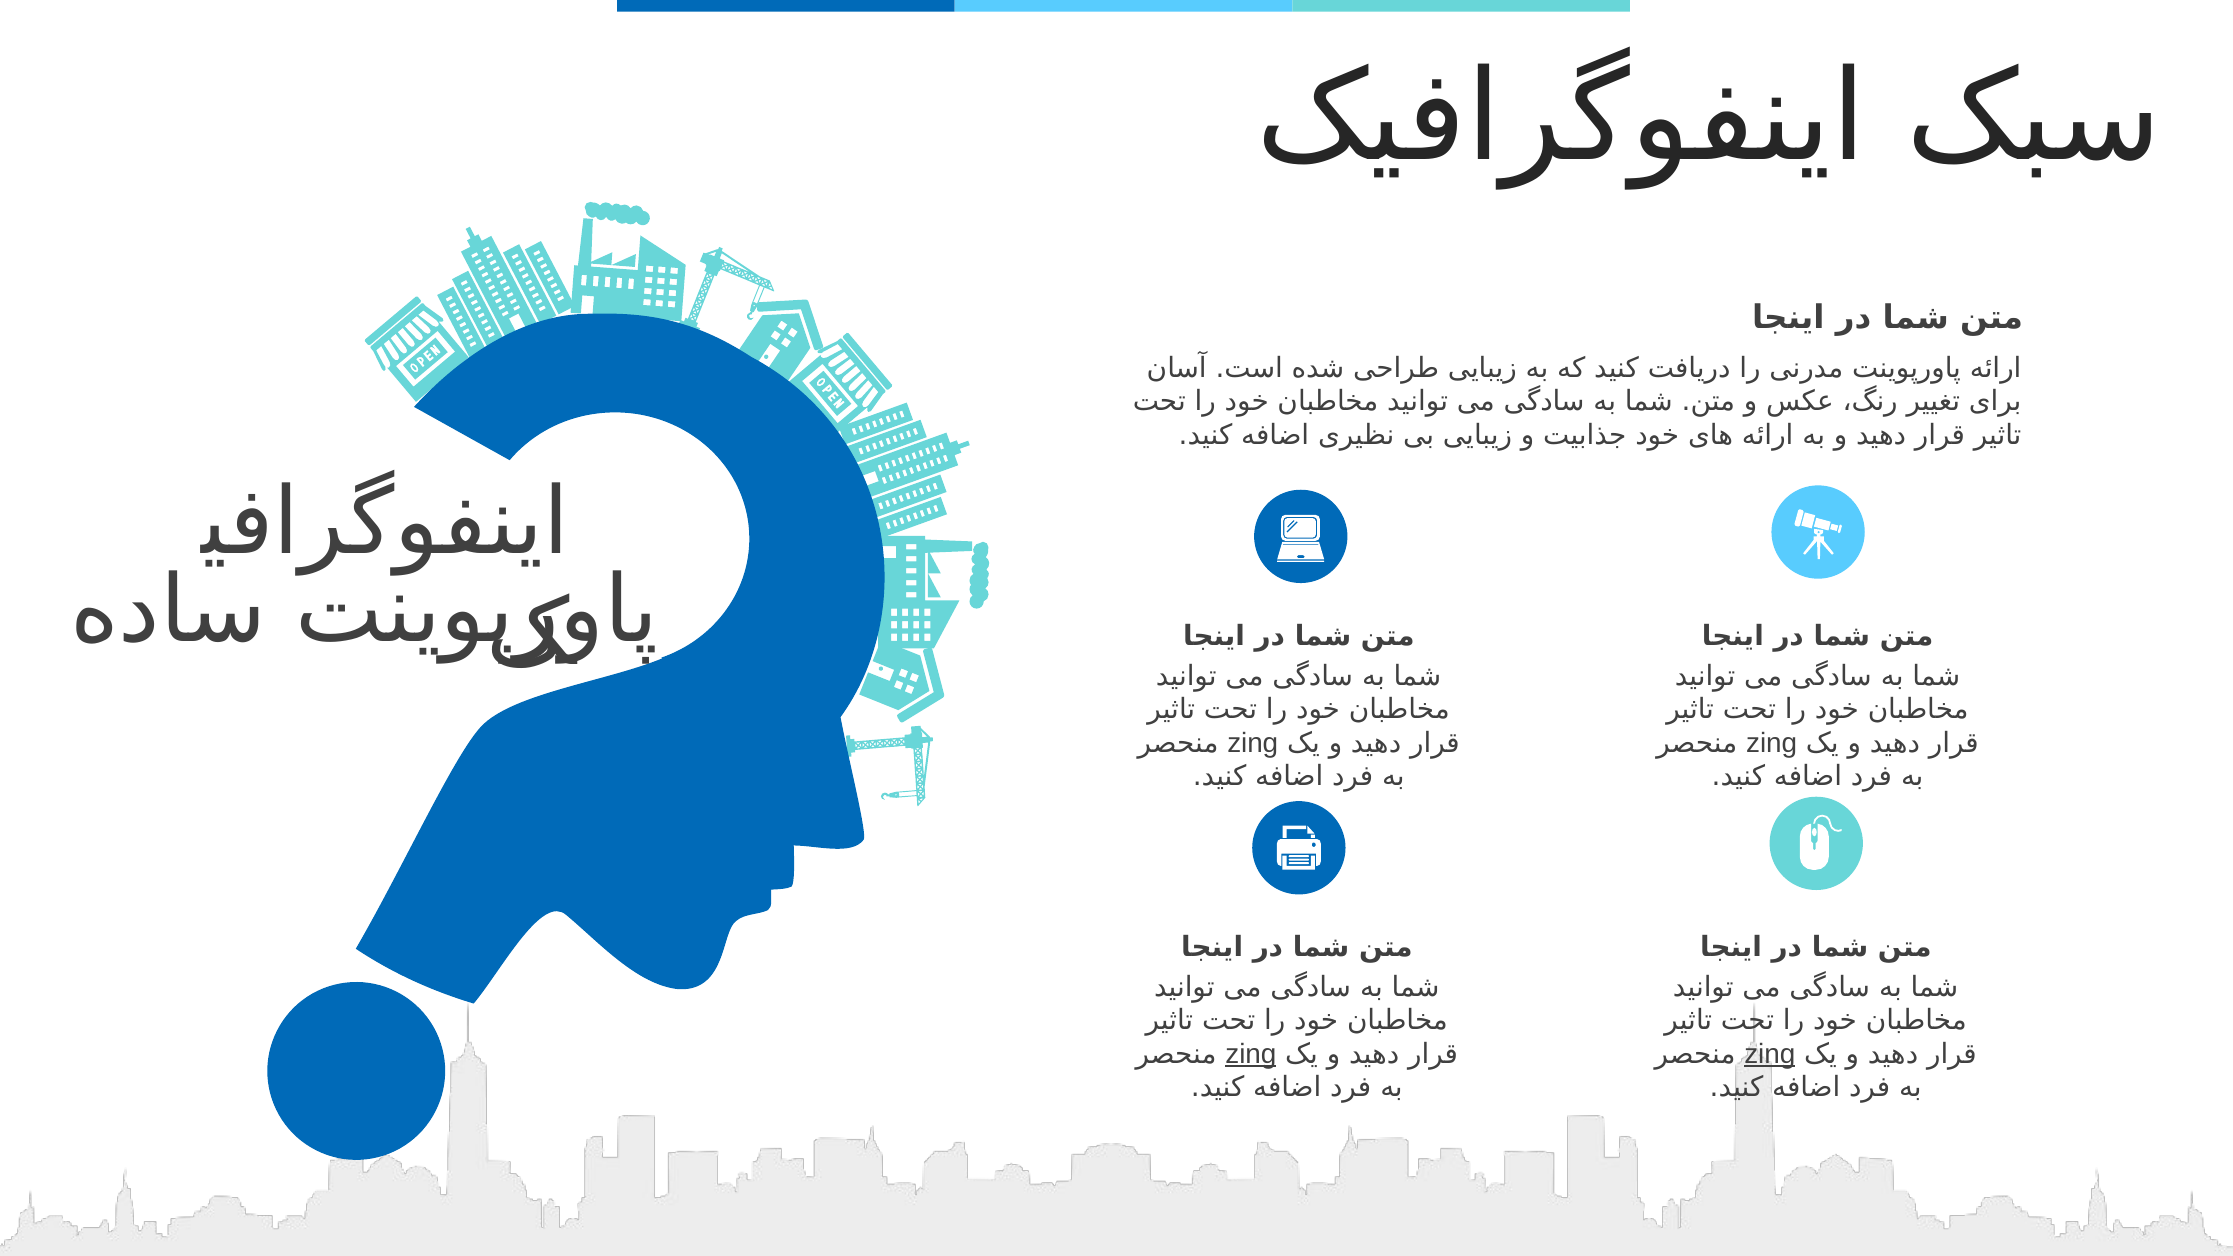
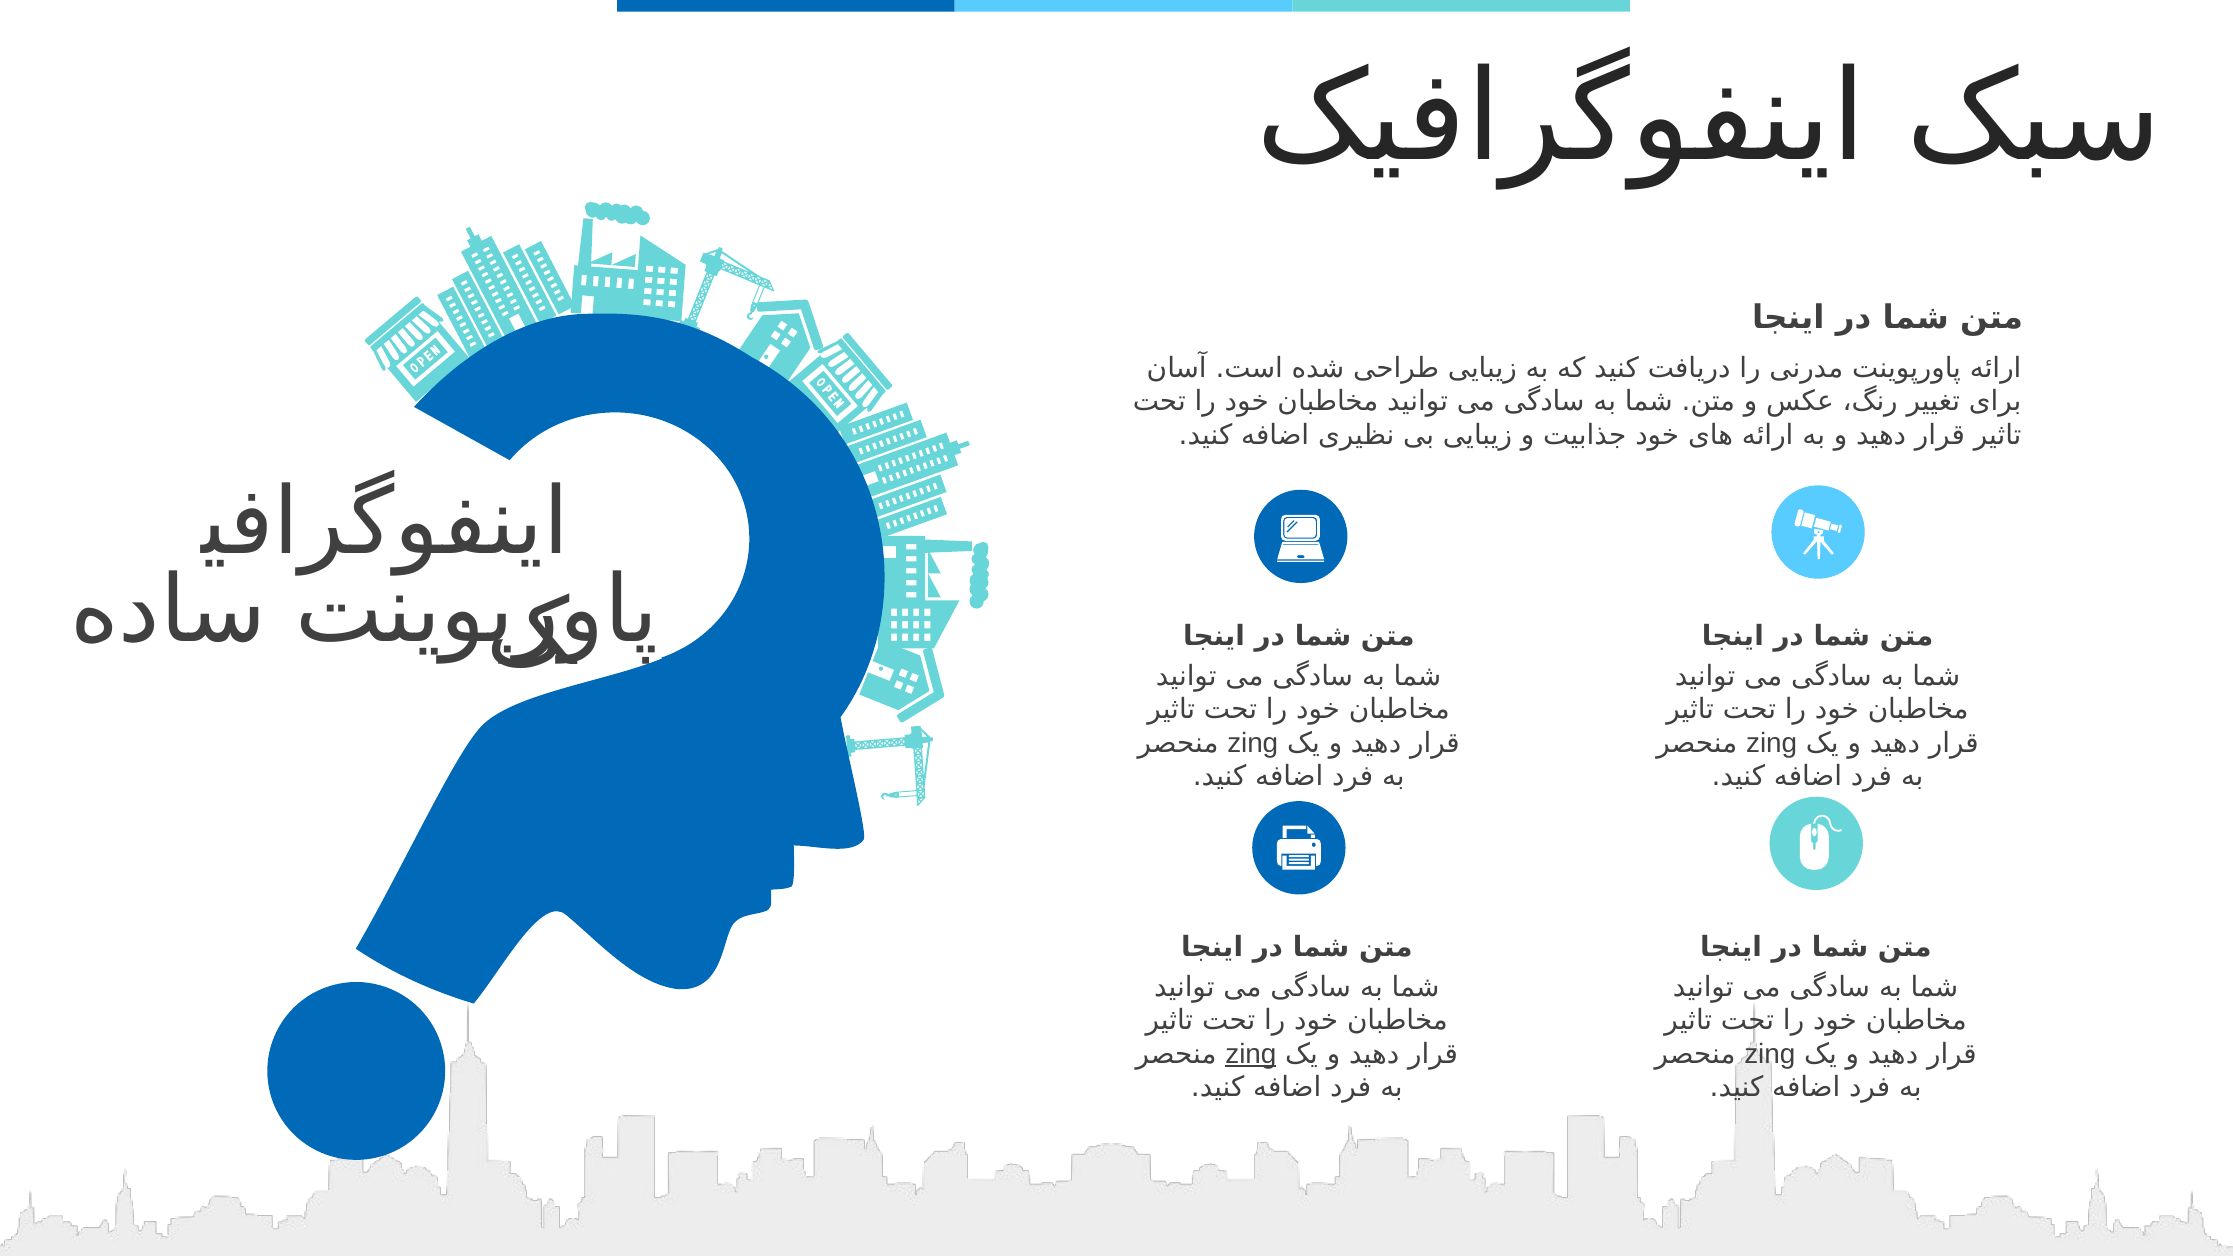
zing underline: present -> none (1770, 1054)
